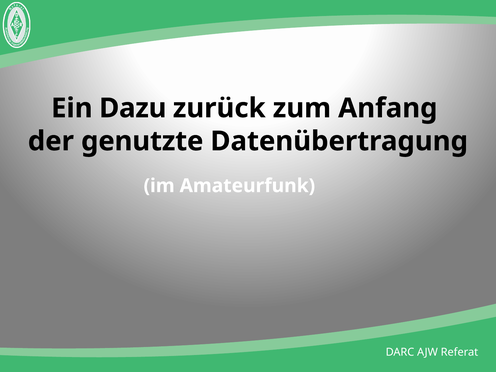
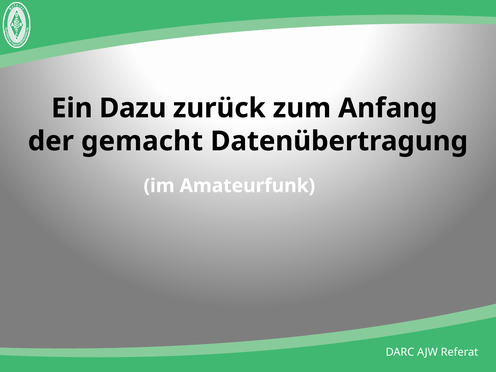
genutzte: genutzte -> gemacht (142, 141)
